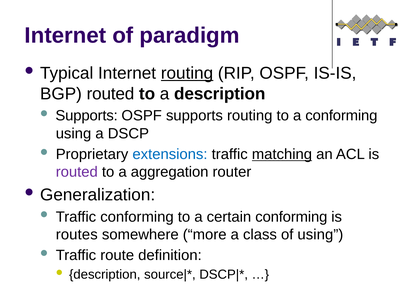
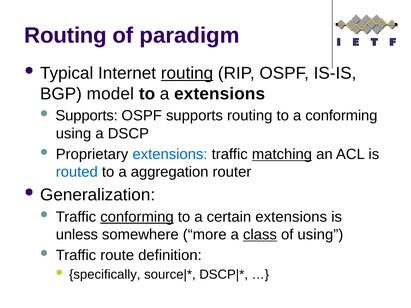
Internet: Internet -> Routing (66, 36)
BGP routed: routed -> model (110, 94)
a description: description -> extensions (220, 94)
routed colour: purple -> blue (77, 172)
conforming underline: none -> present (137, 217)
certain conforming: conforming -> extensions (291, 217)
routes: routes -> unless (77, 235)
class underline: none -> present (260, 235)
description: description -> specifically (105, 275)
